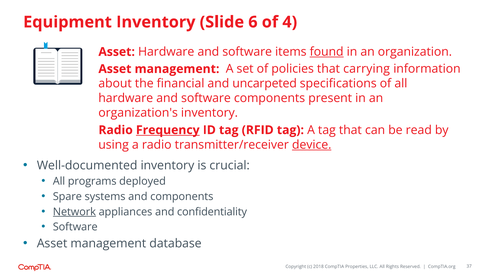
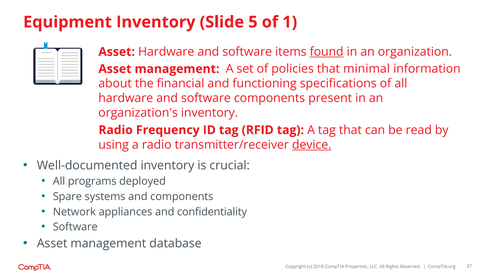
6: 6 -> 5 (253, 22)
4: 4 -> 1 (290, 22)
carrying: carrying -> minimal (367, 69)
uncarpeted: uncarpeted -> functioning (265, 83)
Frequency underline: present -> none (168, 130)
Network underline: present -> none (74, 211)
